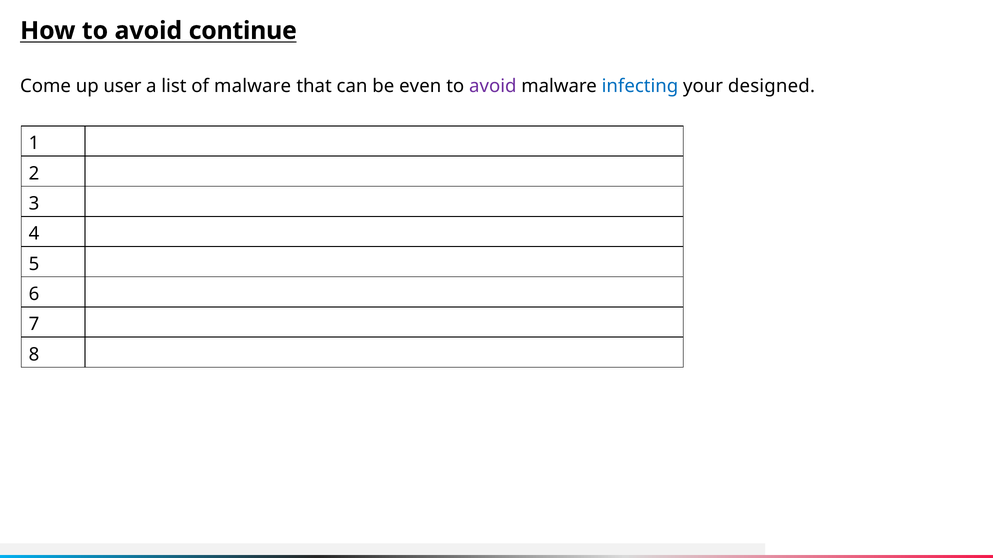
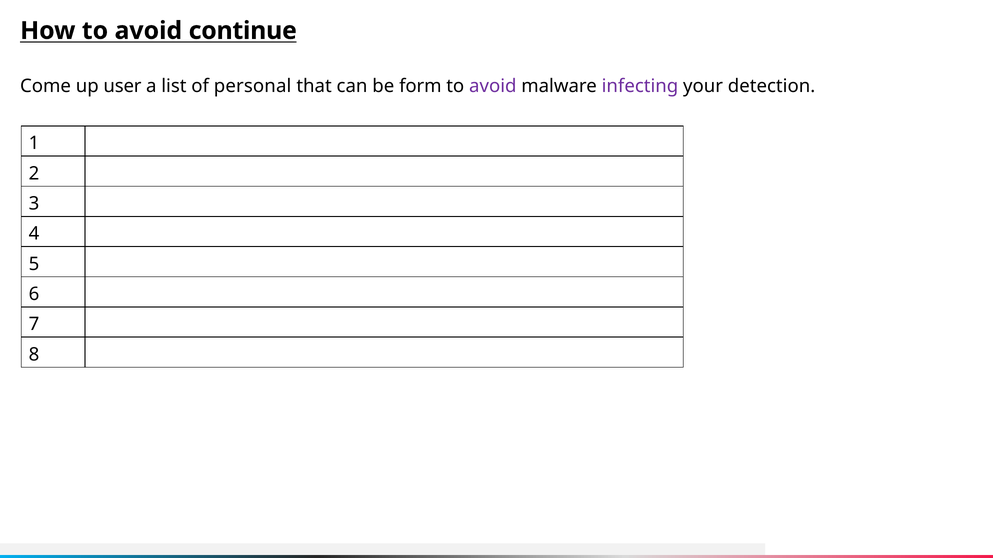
of malware: malware -> personal (253, 86)
even: even -> form (420, 86)
infecting colour: blue -> purple (640, 86)
designed: designed -> detection (772, 86)
